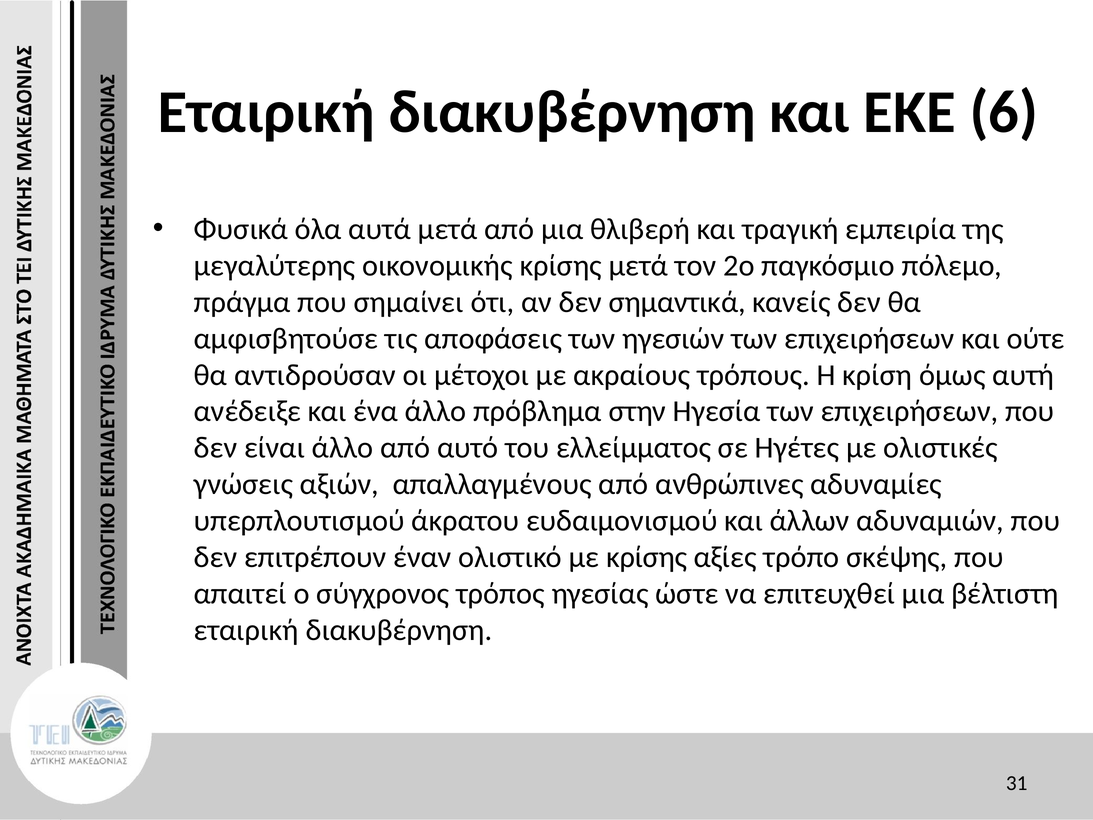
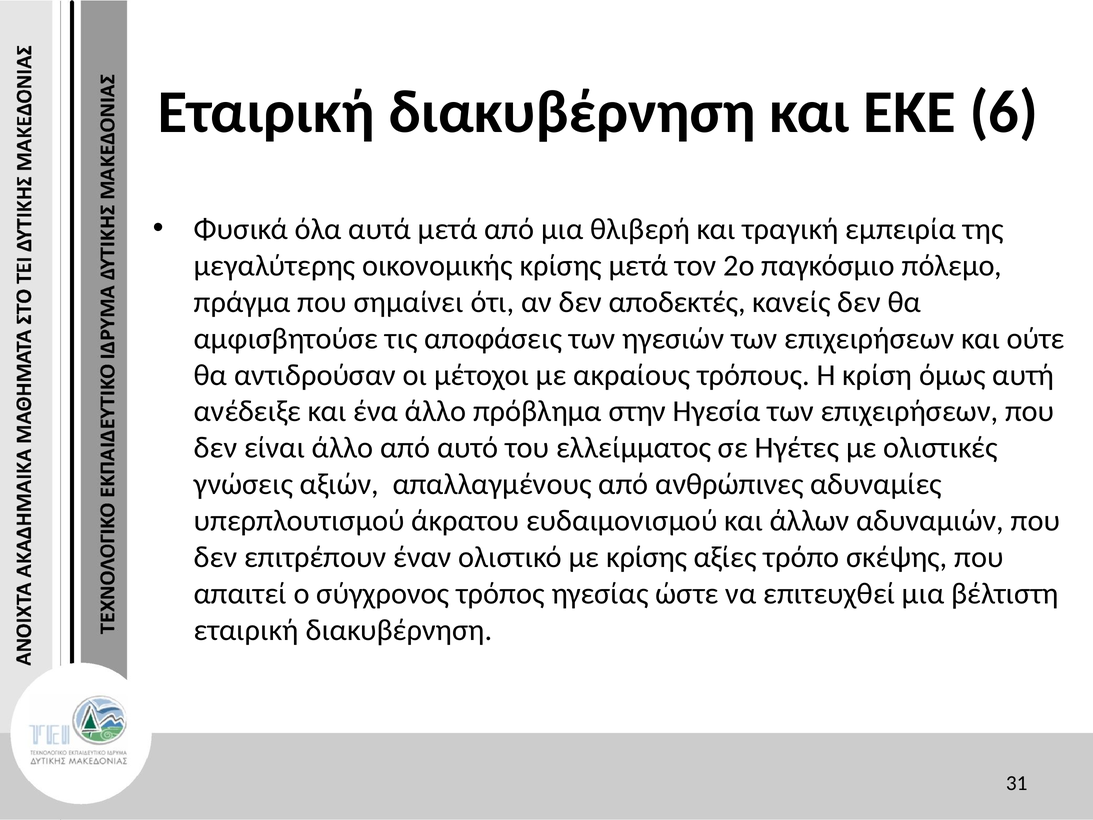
σημαντικά: σημαντικά -> αποδεκτές (677, 302)
